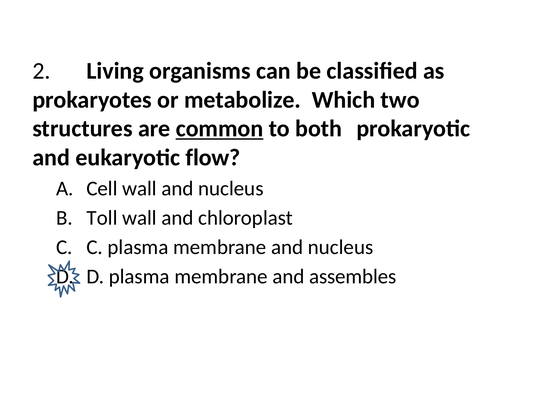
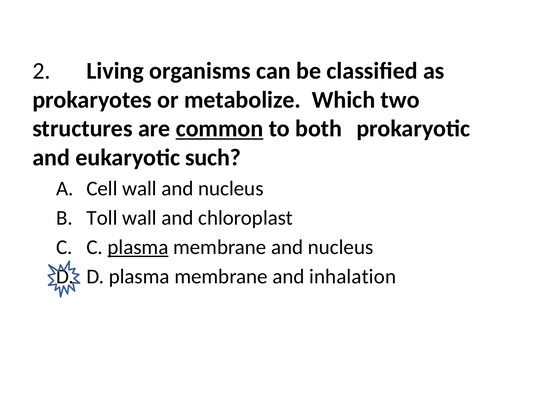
flow: flow -> such (213, 157)
plasma underline: none -> present (138, 247)
assembles: assembles -> inhalation (353, 277)
